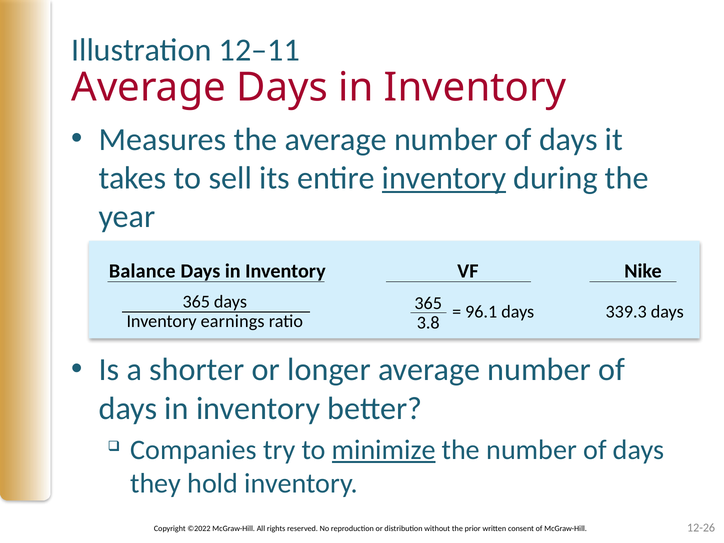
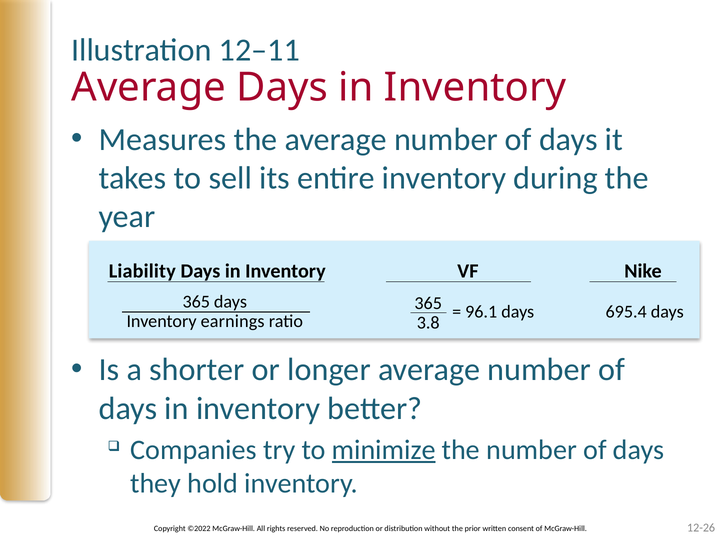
inventory underline: present -> none (444, 178)
Balance: Balance -> Liability (142, 271)
339.3: 339.3 -> 695.4 (626, 312)
